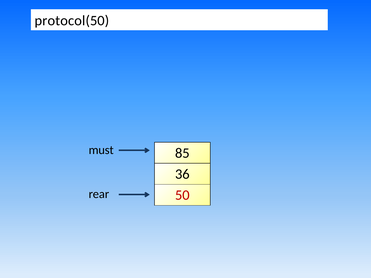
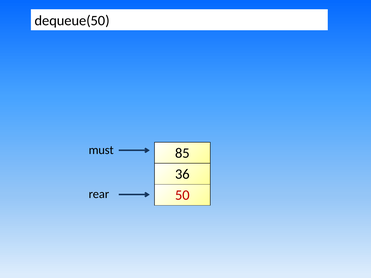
protocol(50: protocol(50 -> dequeue(50 (72, 21)
